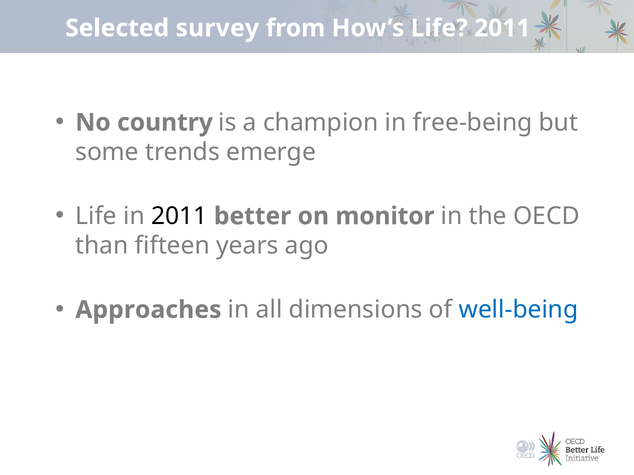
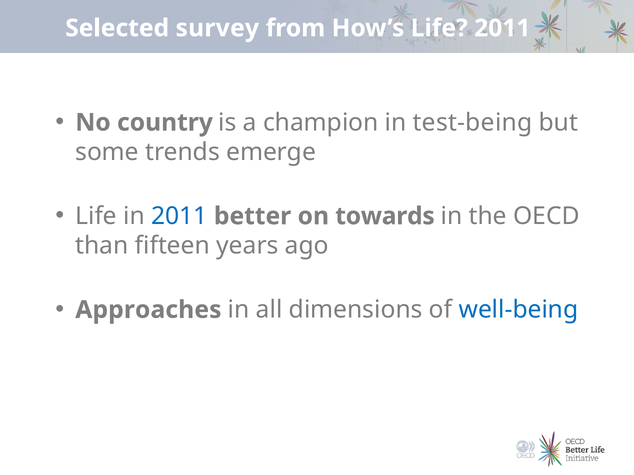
free-being: free-being -> test-being (473, 123)
2011 colour: black -> blue (179, 216)
monitor: monitor -> towards (385, 216)
